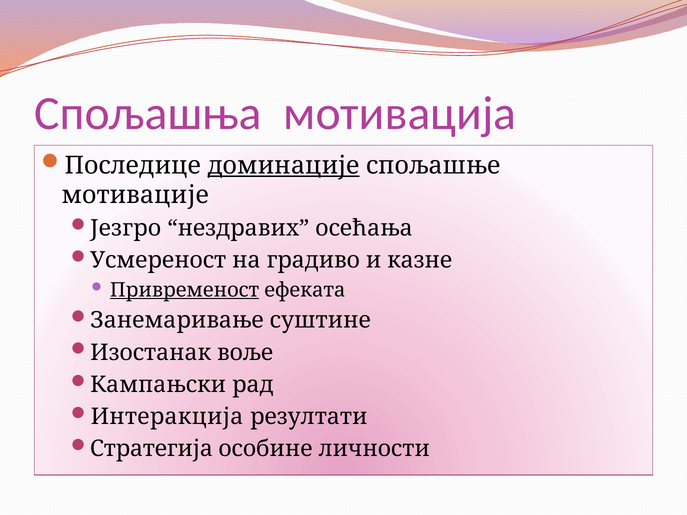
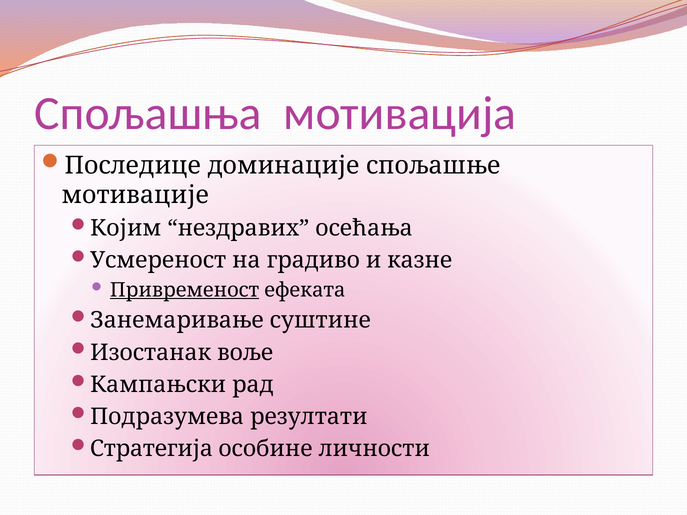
доминације underline: present -> none (284, 166)
Језгро: Језгро -> Којим (126, 228)
Интеракција: Интеракција -> Подразумева (167, 417)
